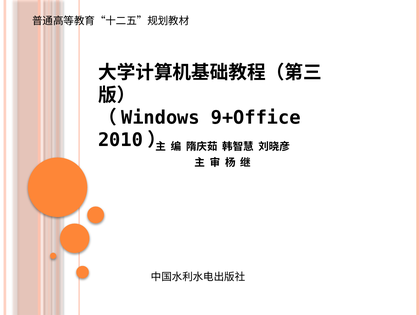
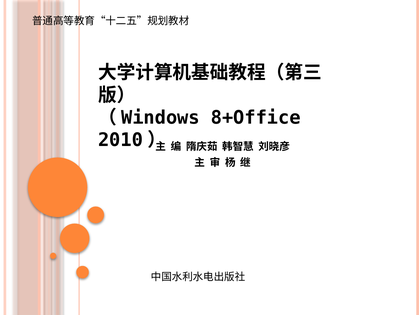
9+Office: 9+Office -> 8+Office (256, 117)
